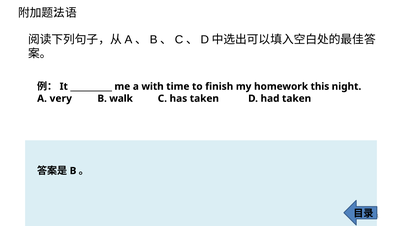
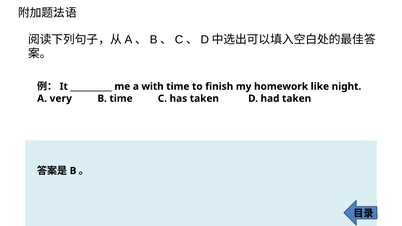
this: this -> like (320, 87)
B walk: walk -> time (121, 99)
